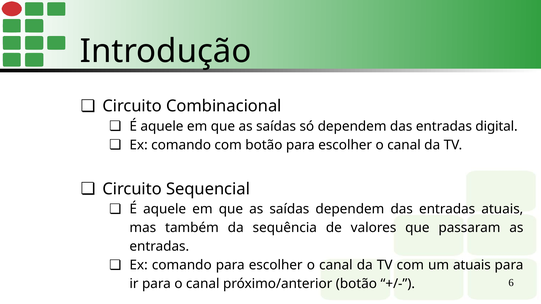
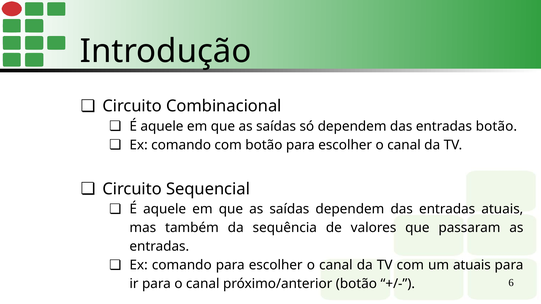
entradas digital: digital -> botão (496, 126)
